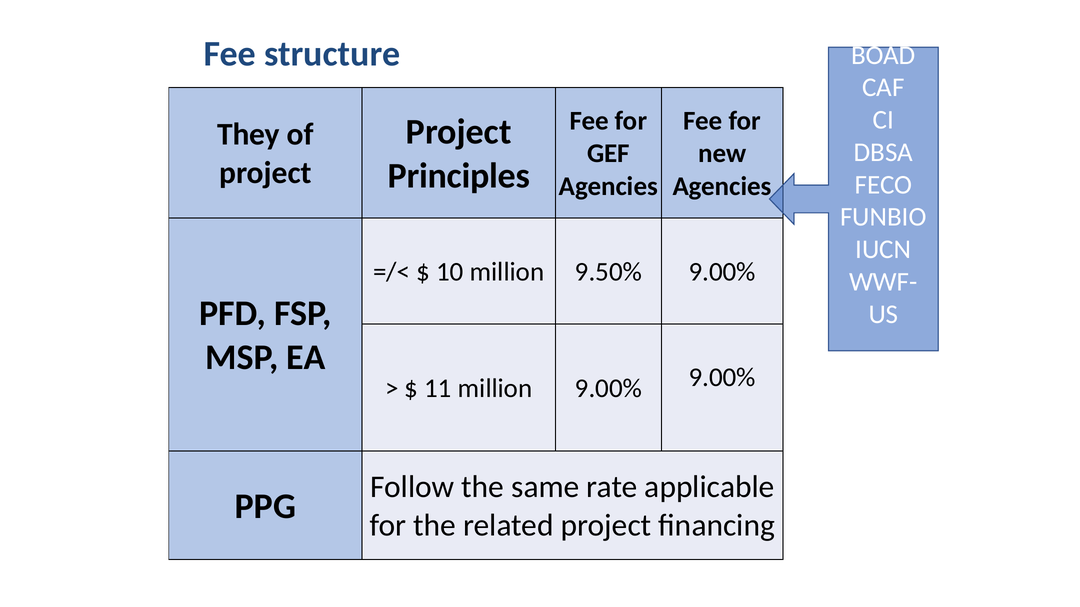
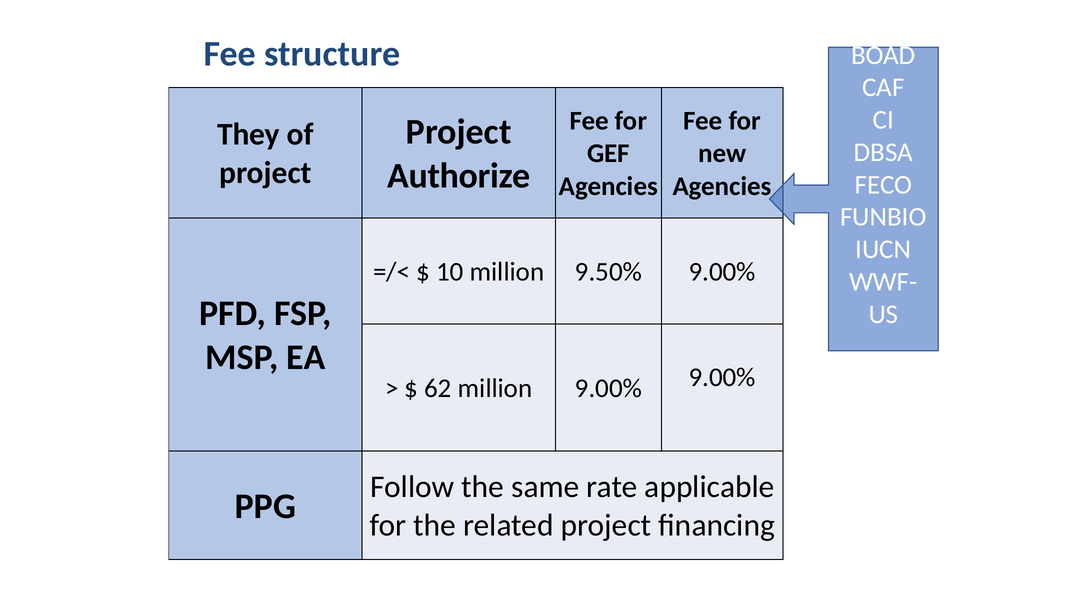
Principles: Principles -> Authorize (459, 176)
11: 11 -> 62 (438, 388)
